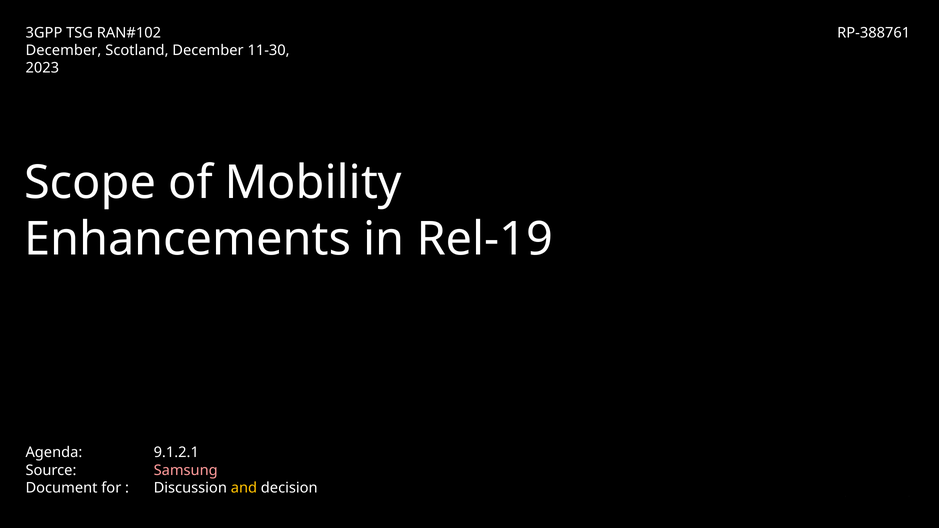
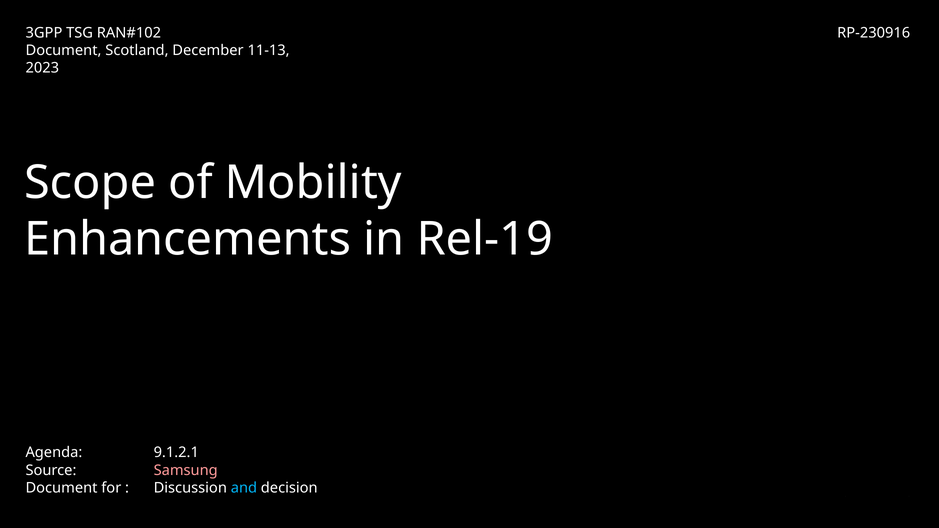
RP-388761: RP-388761 -> RP-230916 (874, 33)
December: December -> Document (64, 51)
11-30: 11-30 -> 11-13 (269, 51)
and colour: yellow -> light blue (244, 488)
